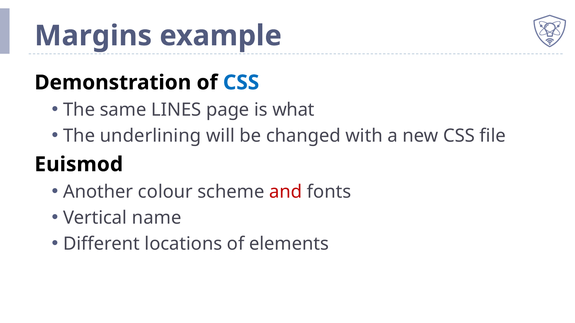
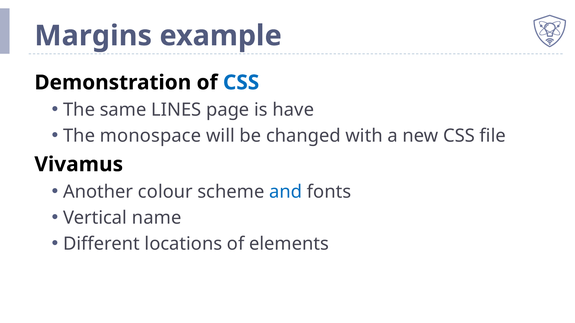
what: what -> have (293, 110)
underlining: underlining -> monospace (151, 136)
Euismod: Euismod -> Vivamus (79, 165)
and colour: red -> blue (286, 192)
